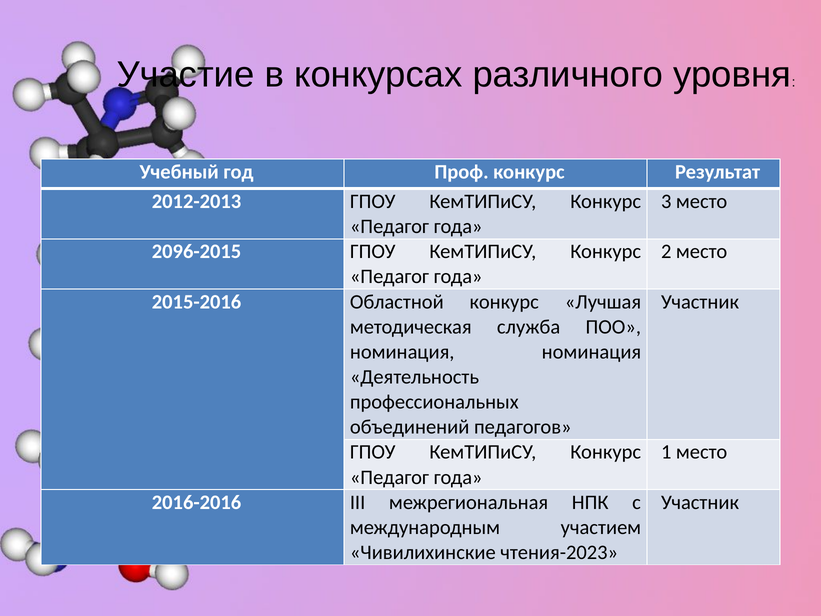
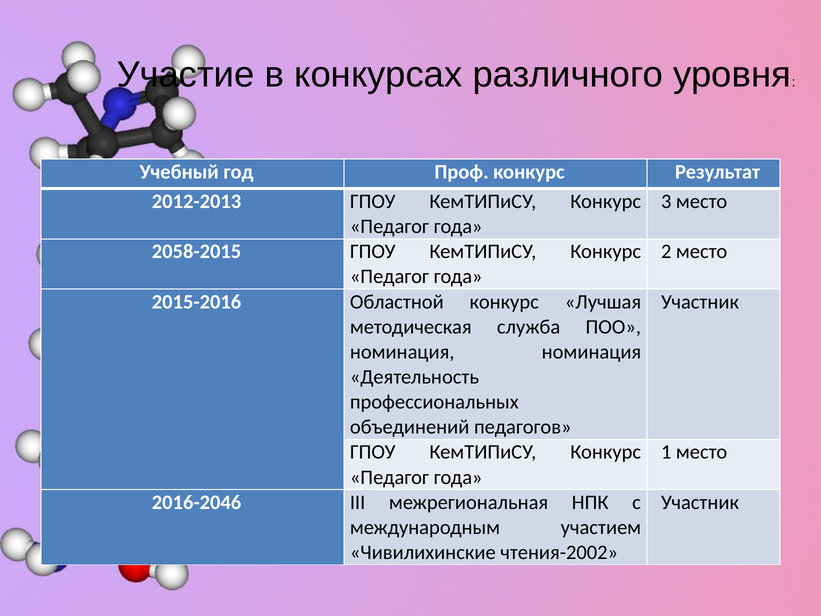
2096-2015: 2096-2015 -> 2058-2015 (197, 252)
2016-2016: 2016-2016 -> 2016-2046 (197, 502)
чтения-2023: чтения-2023 -> чтения-2002 (559, 552)
